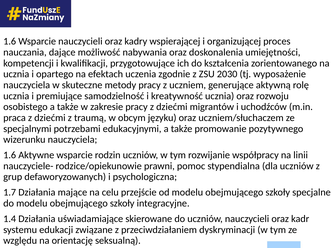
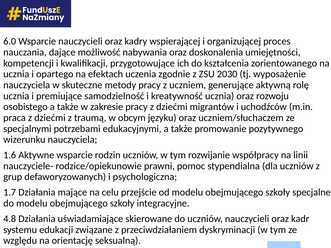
1.6: 1.6 -> 6.0 (10, 41)
1.4: 1.4 -> 4.8 (10, 219)
